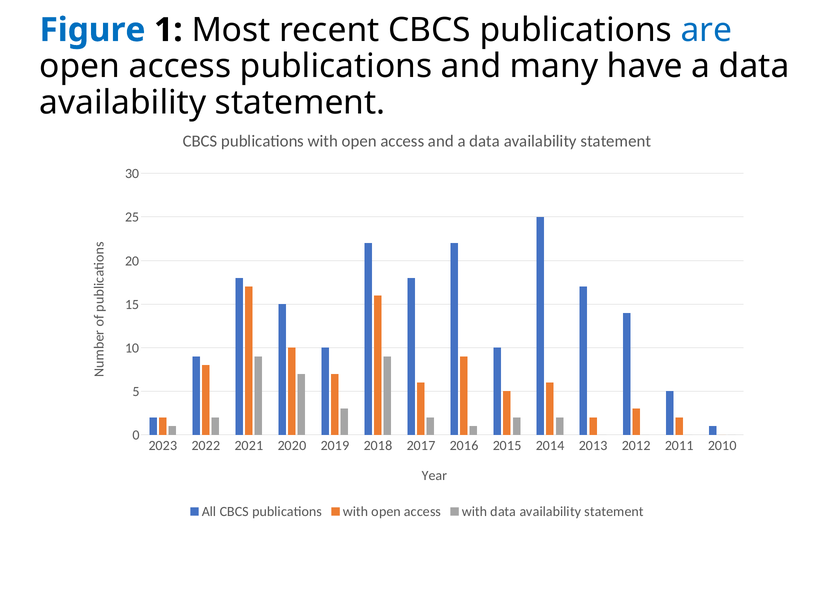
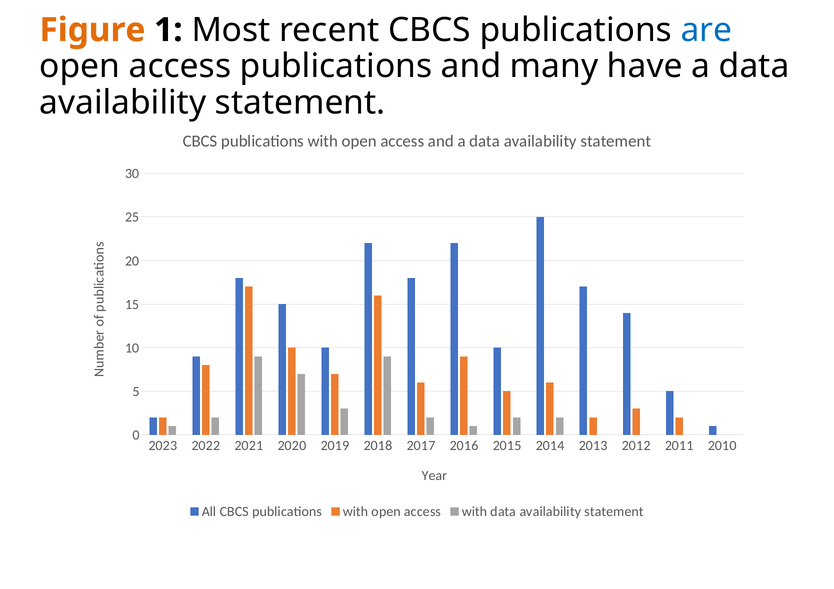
Figure colour: blue -> orange (92, 30)
